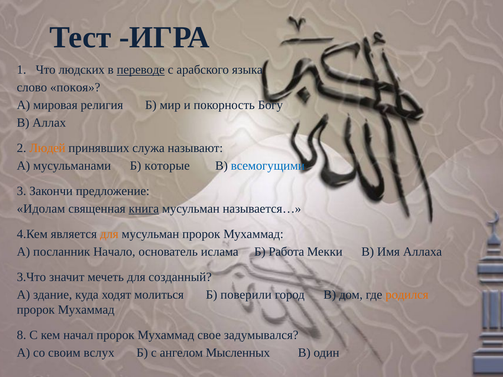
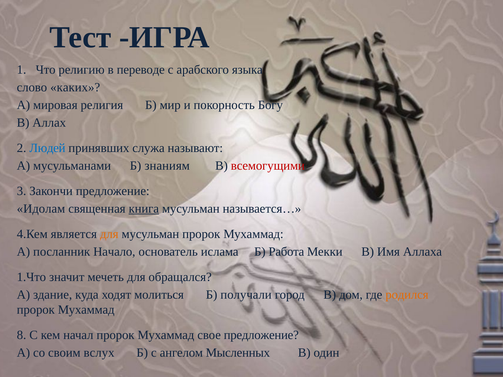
людских: людских -> религию (82, 70)
переводе underline: present -> none (141, 70)
покоя: покоя -> каких (75, 87)
Людей colour: orange -> blue (47, 148)
которые: которые -> знаниям (167, 166)
всемогущими colour: blue -> red (268, 166)
3.Что: 3.Что -> 1.Что (31, 277)
созданный: созданный -> обращался (180, 277)
поверили: поверили -> получали (246, 295)
свое задумывался: задумывался -> предложение (261, 335)
